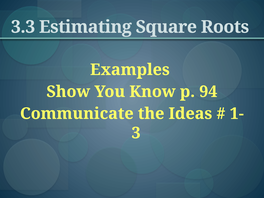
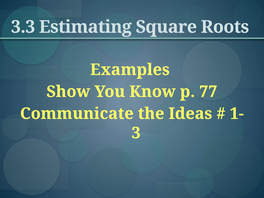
94: 94 -> 77 (208, 92)
